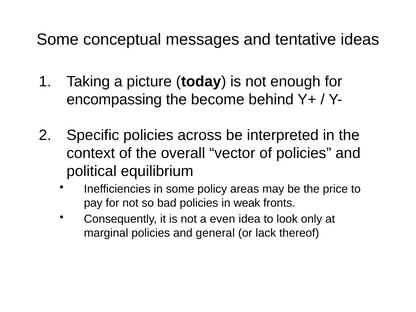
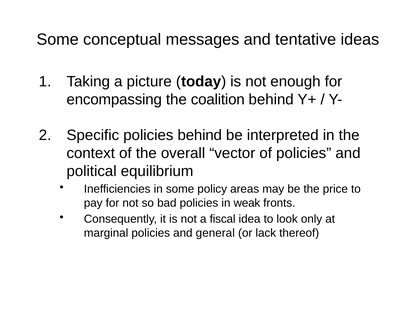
become: become -> coalition (218, 99)
policies across: across -> behind (200, 135)
even: even -> fiscal (223, 219)
